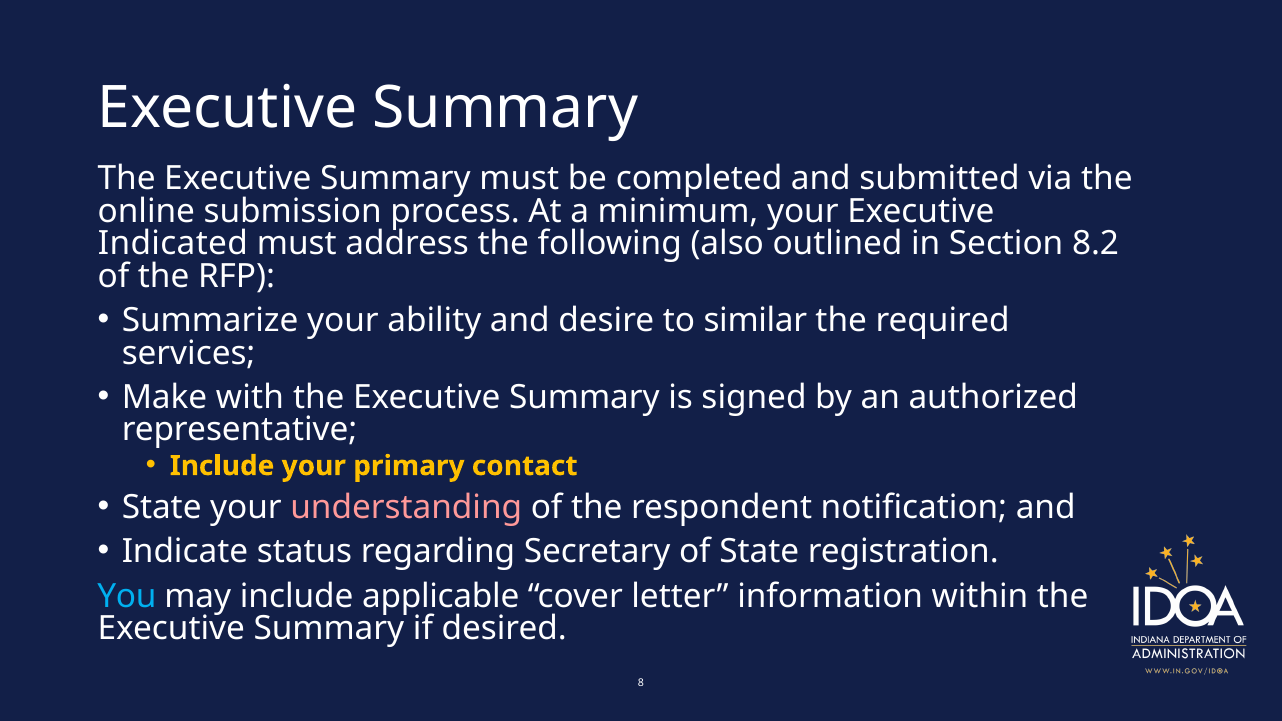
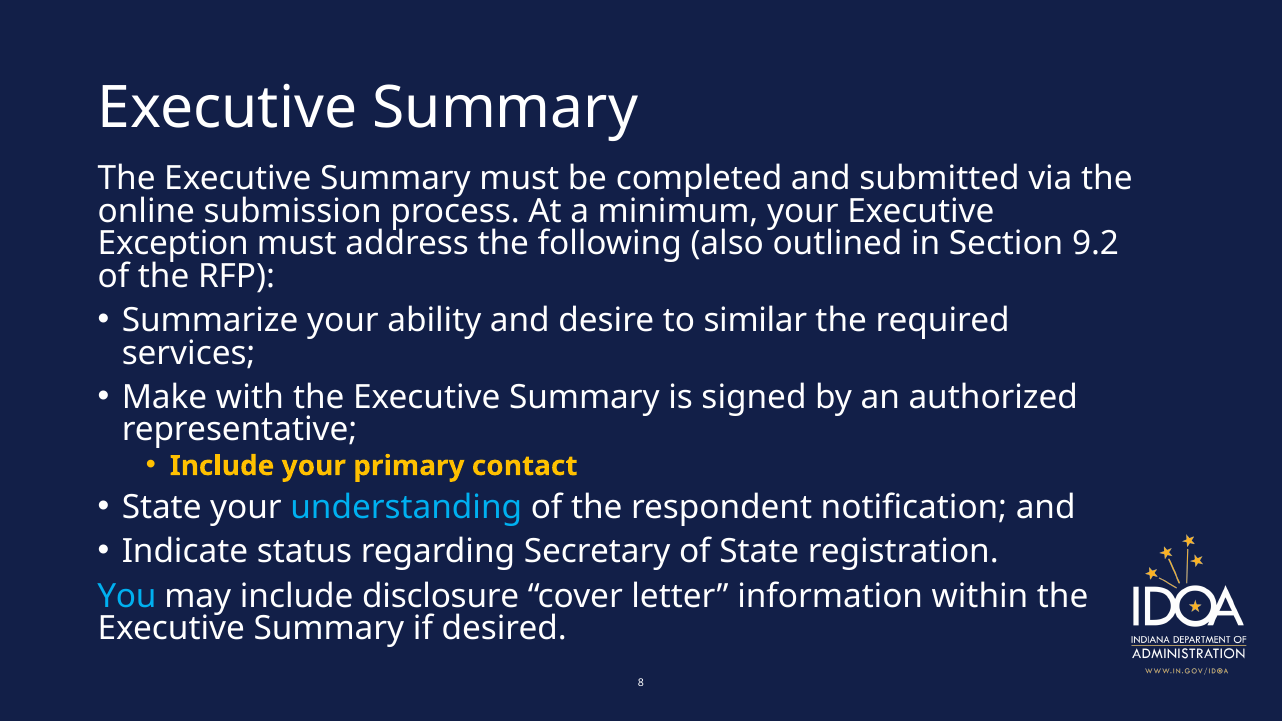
Indicated: Indicated -> Exception (173, 244)
8.2: 8.2 -> 9.2 (1096, 244)
understanding colour: pink -> light blue (406, 508)
applicable: applicable -> disclosure (441, 596)
